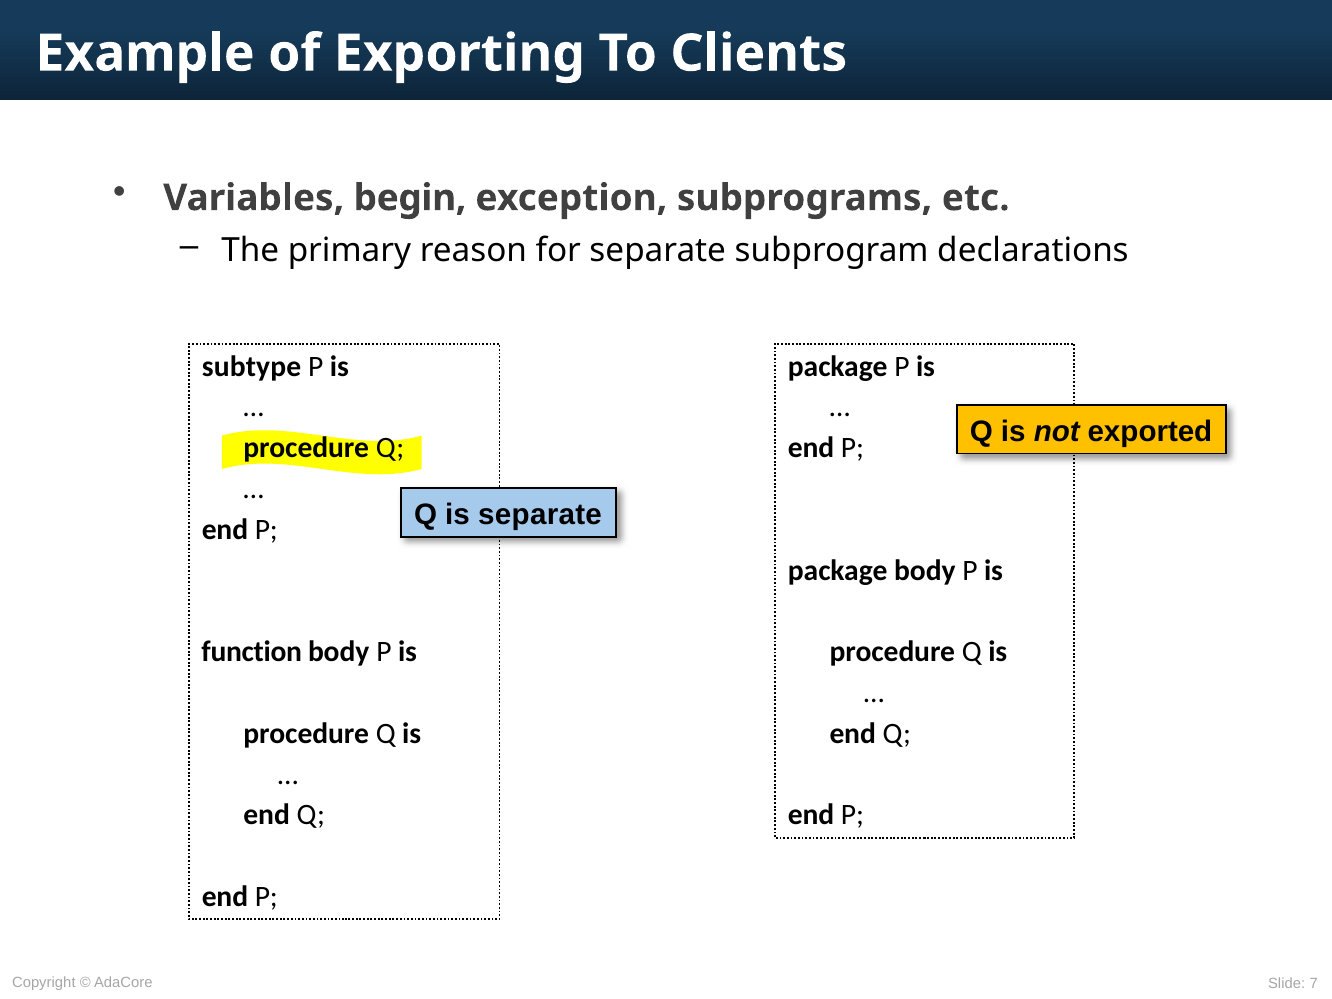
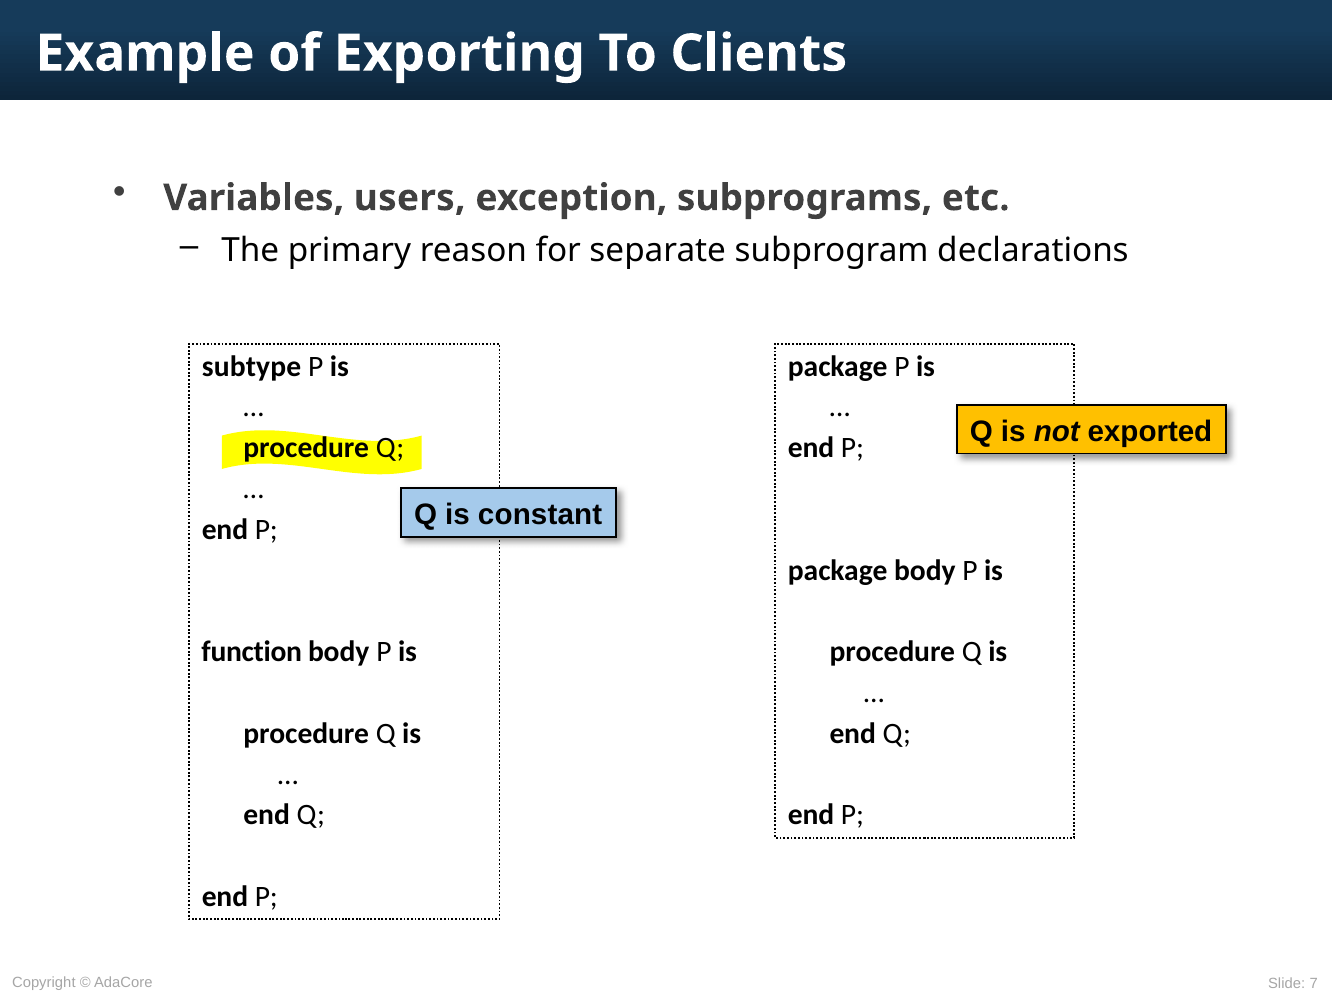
begin: begin -> users (410, 198)
is separate: separate -> constant (540, 515)
